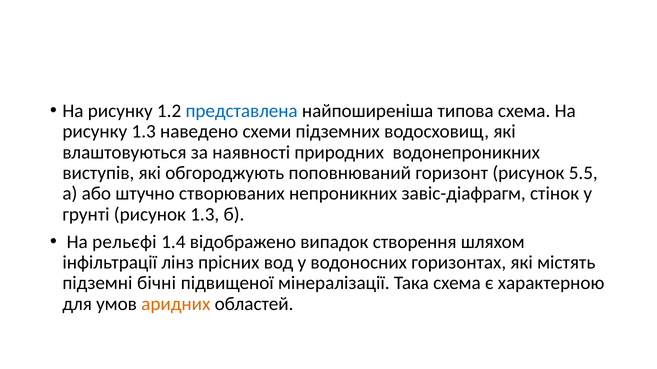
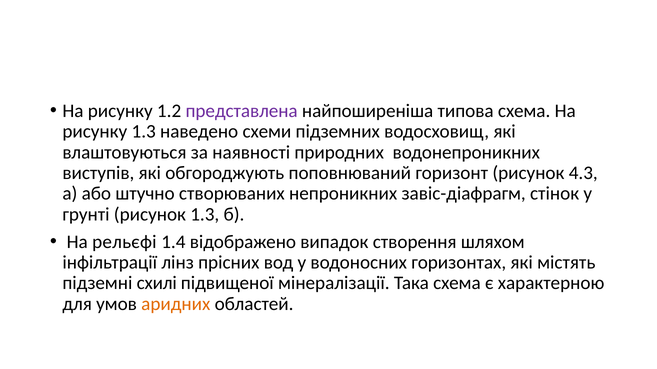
представлена colour: blue -> purple (242, 111)
5.5: 5.5 -> 4.3 (583, 173)
бічні: бічні -> схилі (157, 284)
